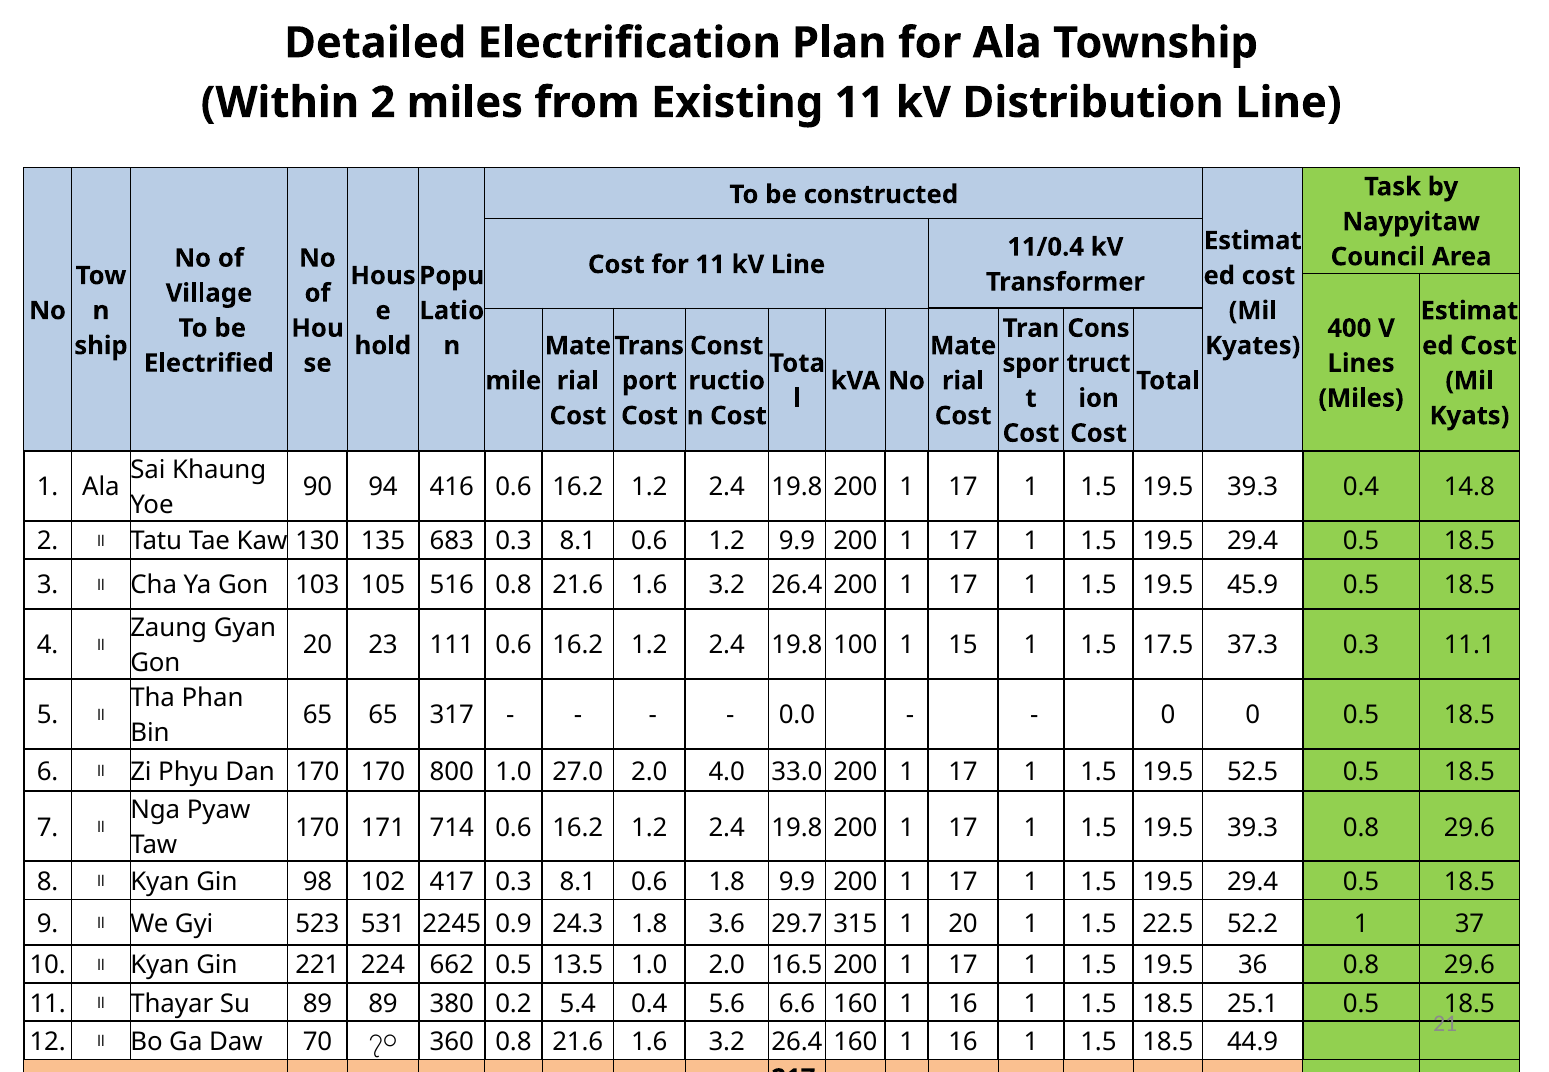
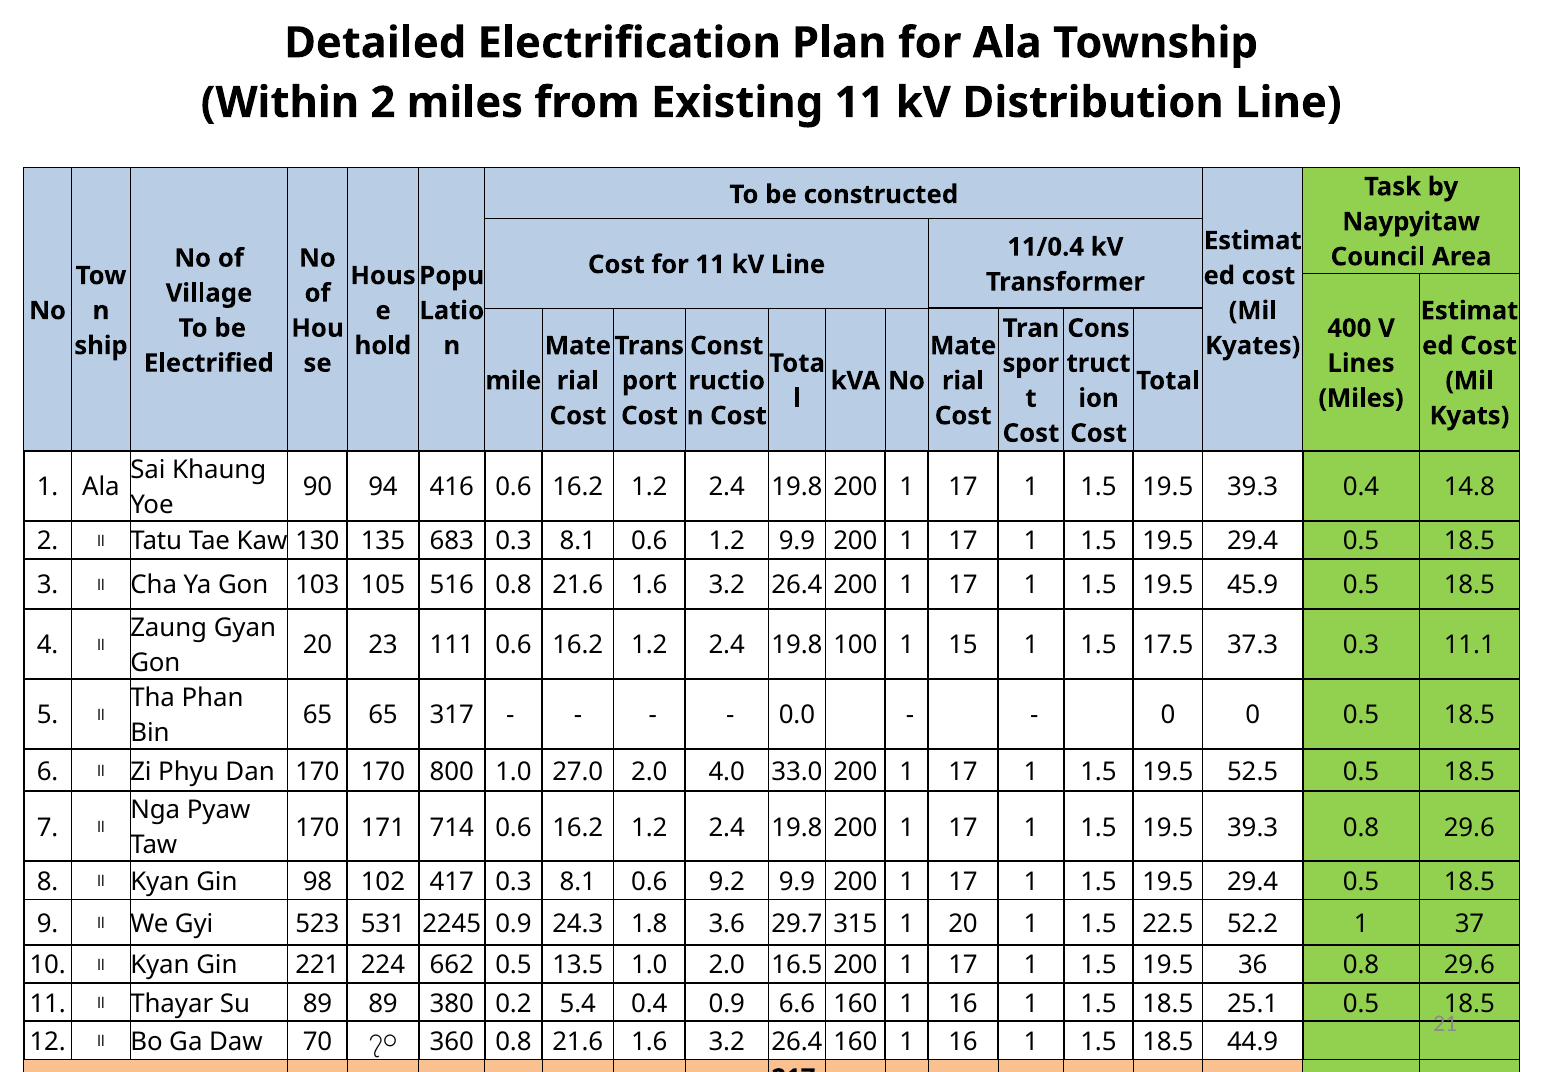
0.6 1.8: 1.8 -> 9.2 (727, 882)
0.4 5.6: 5.6 -> 0.9 (727, 1004)
